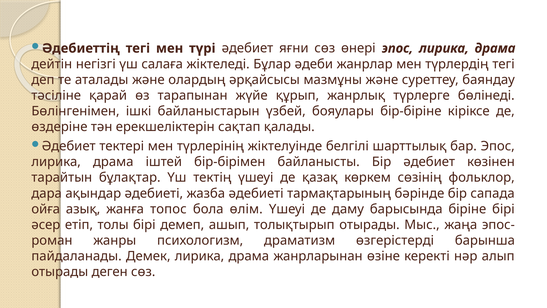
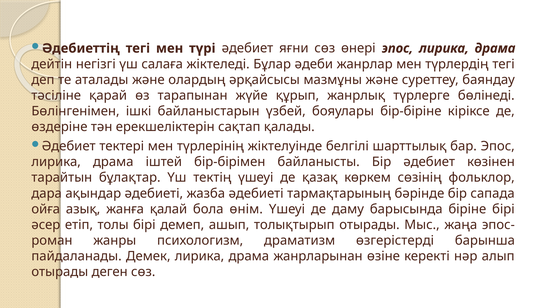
топос: топос -> қалай (168, 209)
өлім: өлім -> өнім (246, 209)
